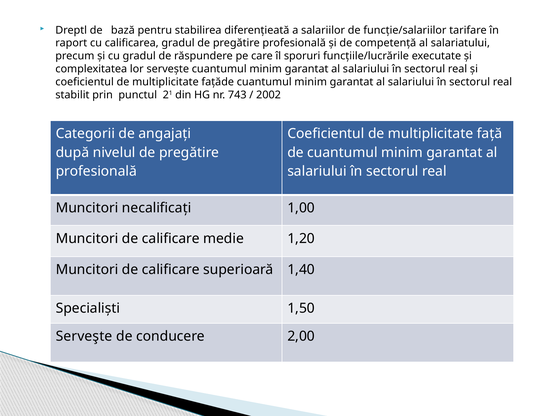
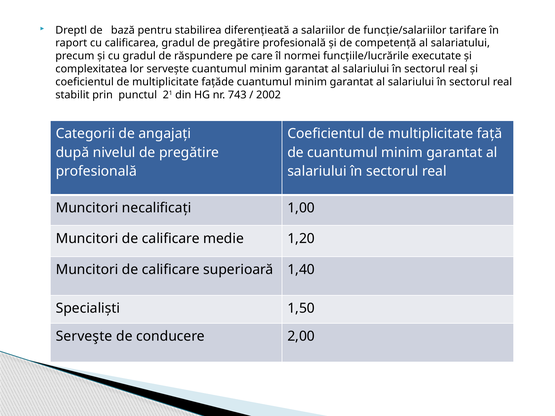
sporuri: sporuri -> normei (302, 56)
